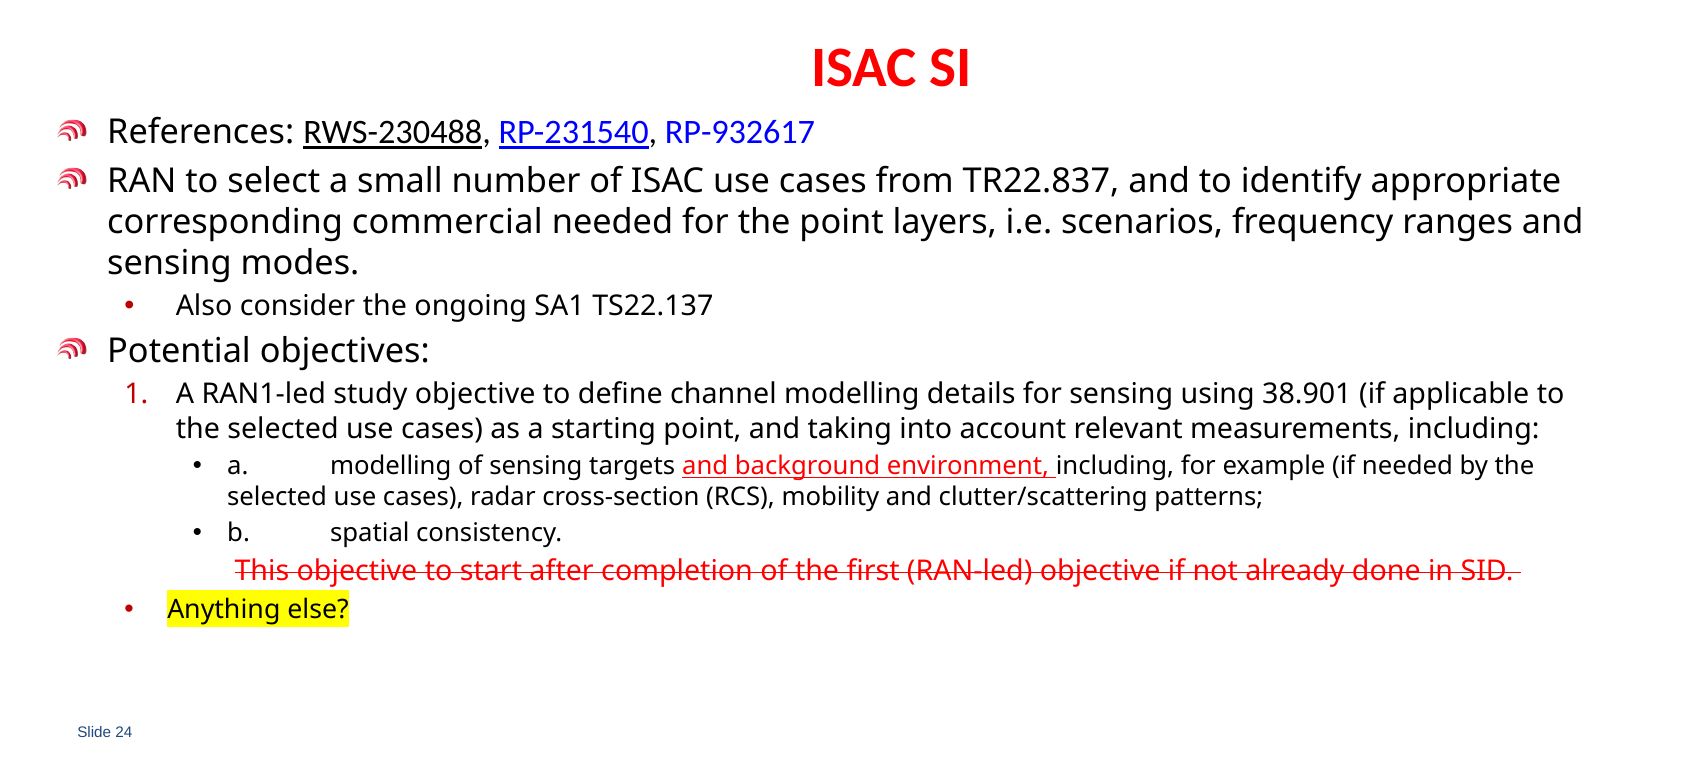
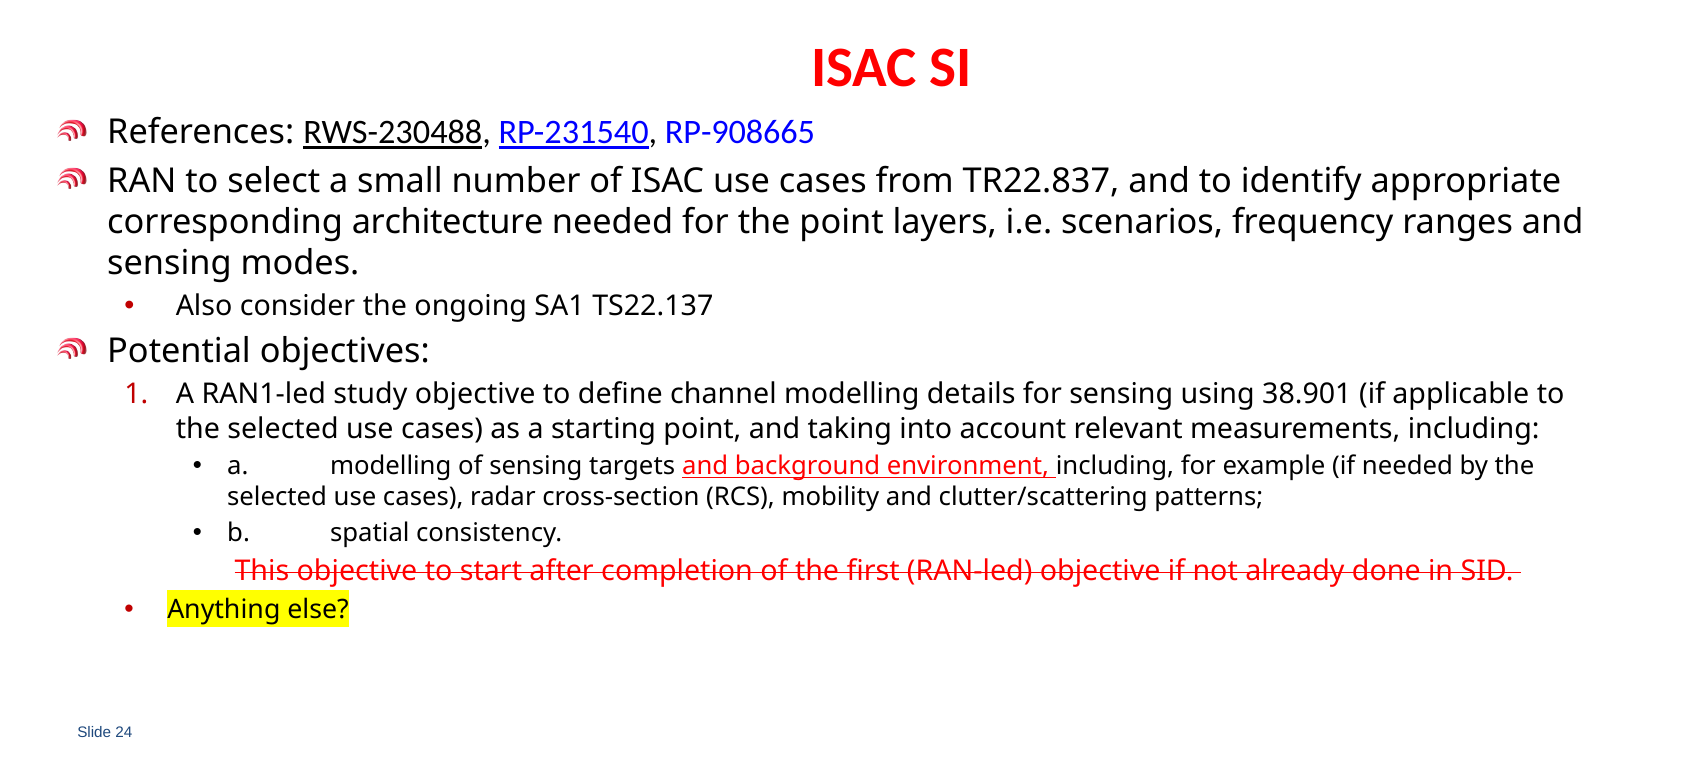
RP-932617: RP-932617 -> RP-908665 (740, 133)
commercial: commercial -> architecture (448, 222)
